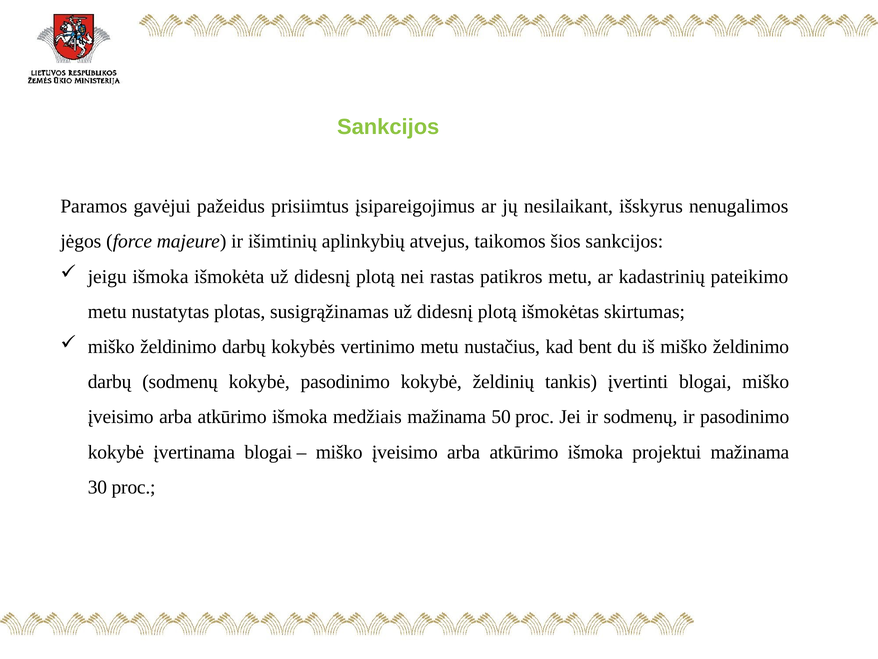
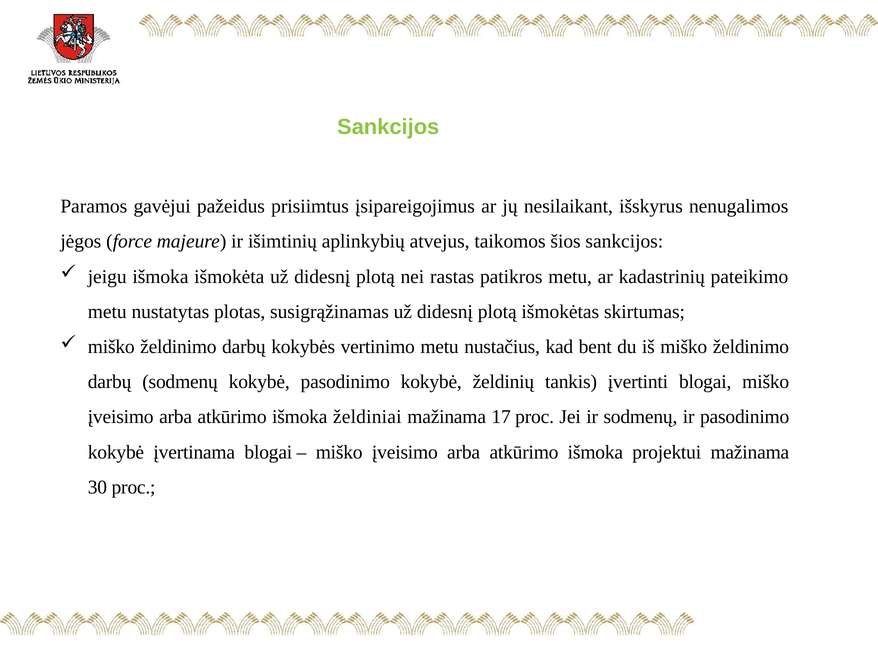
medžiais: medžiais -> želdiniai (367, 417)
50: 50 -> 17 (501, 417)
